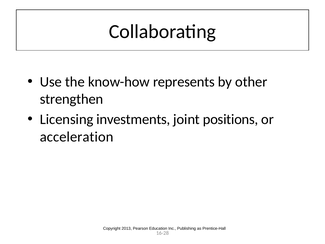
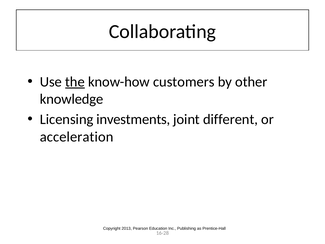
the underline: none -> present (75, 82)
represents: represents -> customers (184, 82)
strengthen: strengthen -> knowledge (72, 99)
positions: positions -> different (230, 119)
